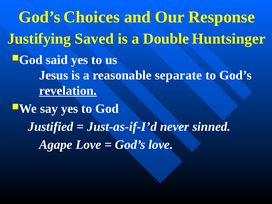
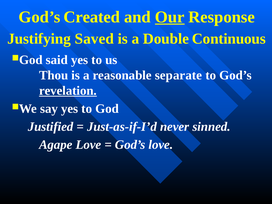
Choices: Choices -> Created (92, 17)
Our underline: none -> present (170, 17)
Huntsinger: Huntsinger -> Continuous (229, 39)
Jesus: Jesus -> Thou (54, 75)
